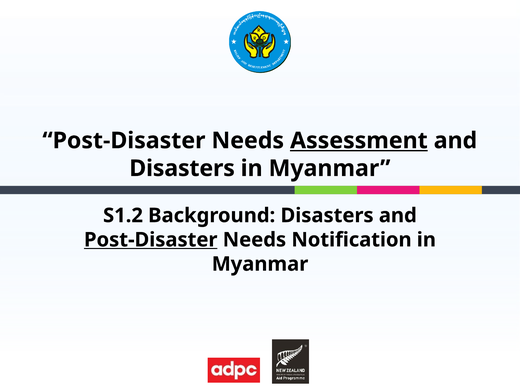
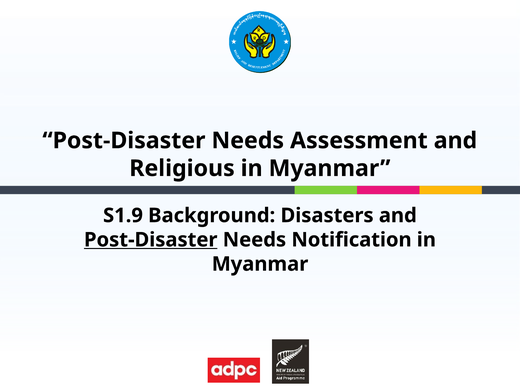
Assessment underline: present -> none (359, 141)
Disasters: Disasters -> Religious (182, 168)
S1.2: S1.2 -> S1.9 (123, 215)
